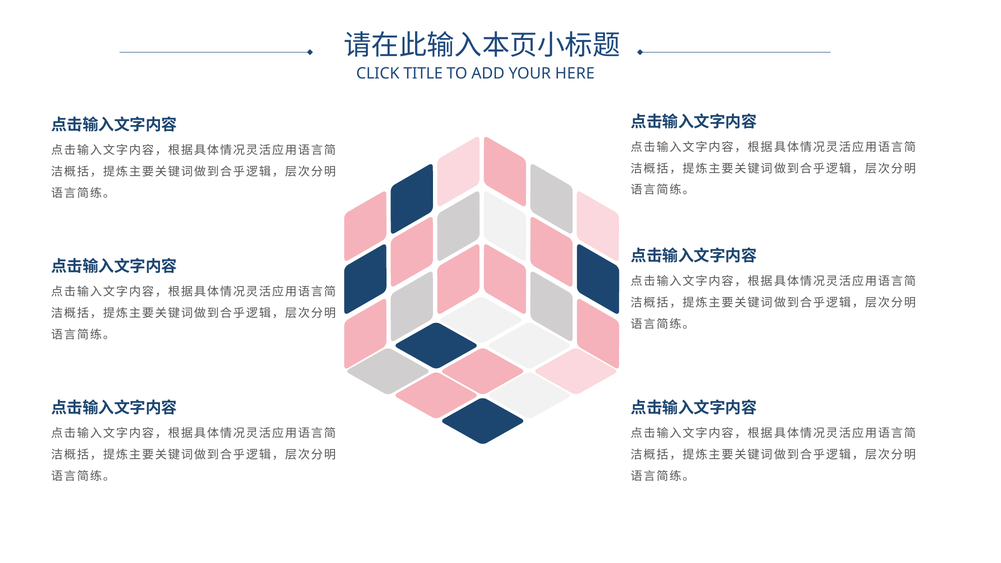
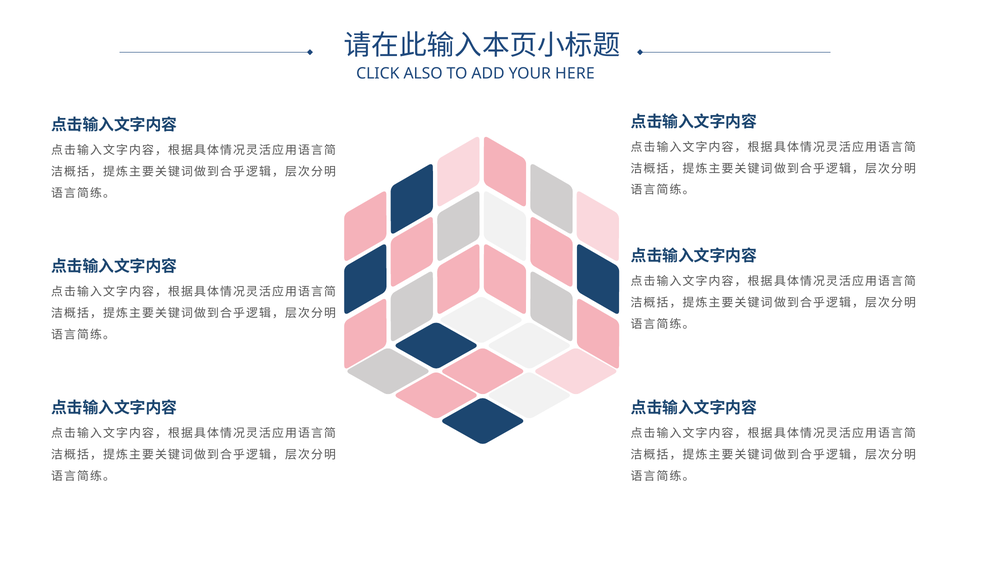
TITLE: TITLE -> ALSO (423, 73)
